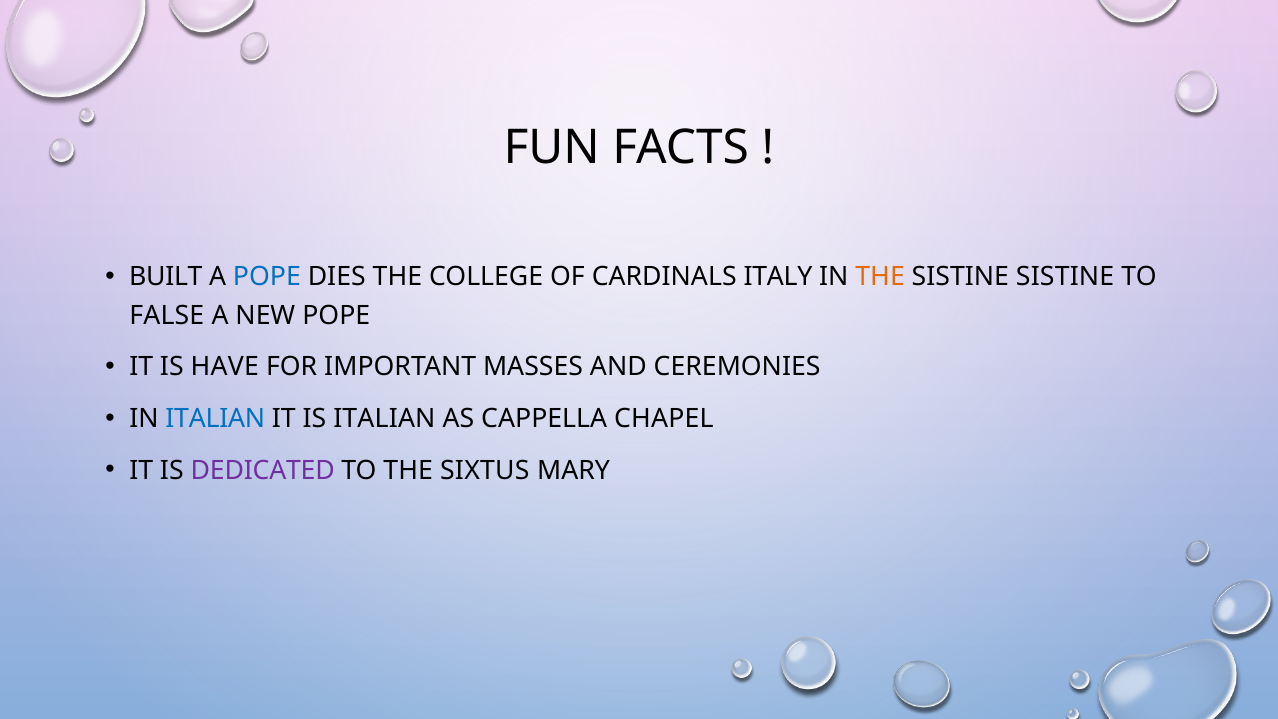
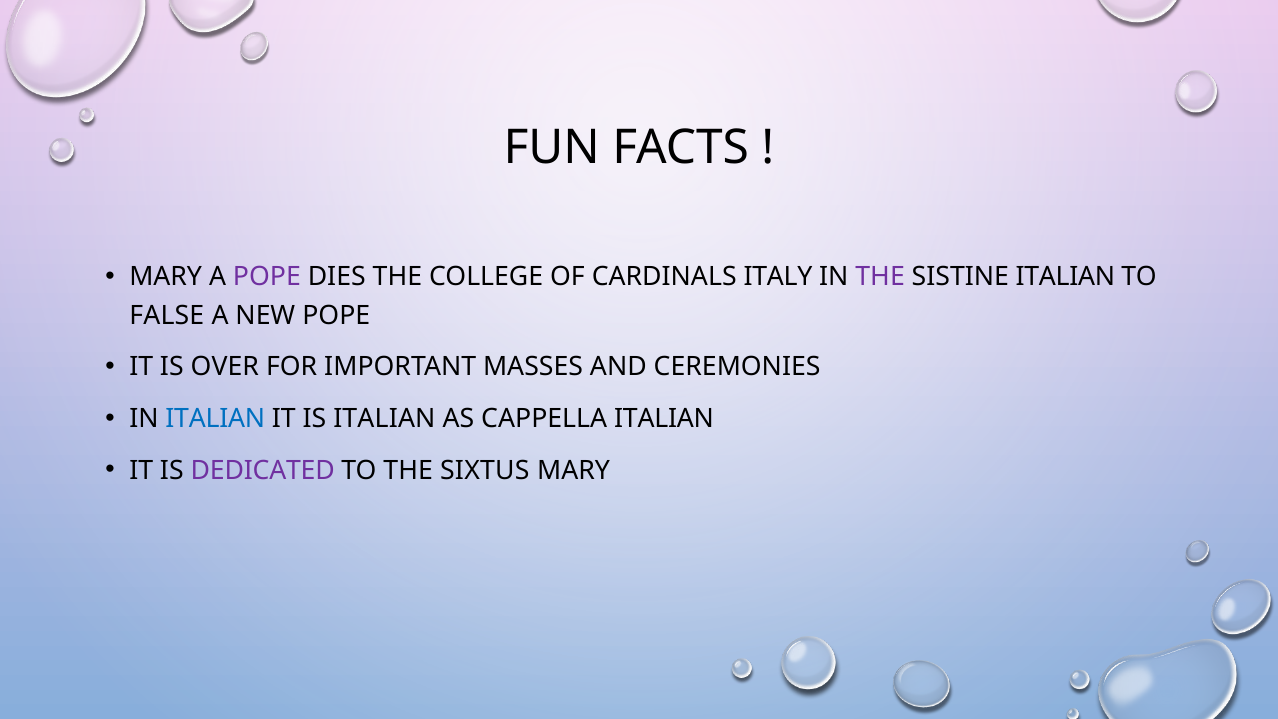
BUILT: BUILT -> MARY (166, 277)
POPE colour: blue -> purple (267, 277)
THE colour: orange -> purple (880, 277)
SISTINE SISTINE: SISTINE -> ITALIAN (1065, 277)
HAVE: HAVE -> OVER (225, 367)
CAPPELLA CHAPEL: CHAPEL -> ITALIAN (664, 419)
